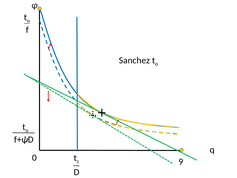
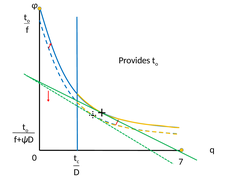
Sanchez: Sanchez -> Provides (134, 60)
9: 9 -> 7 (181, 162)
